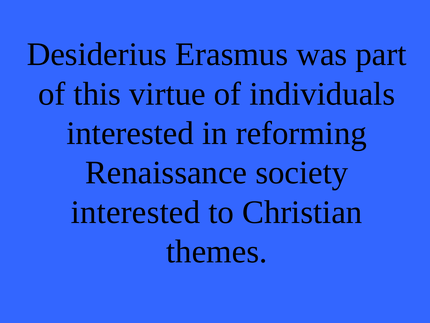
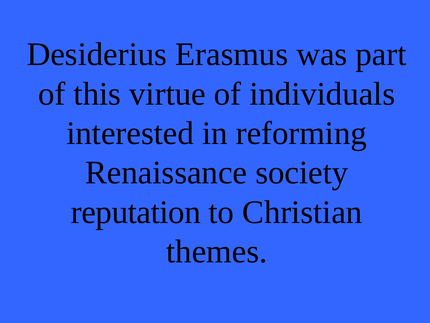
interested: interested -> reputation (136, 212)
